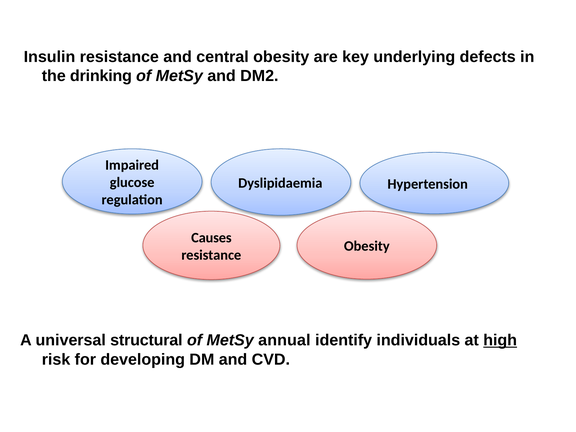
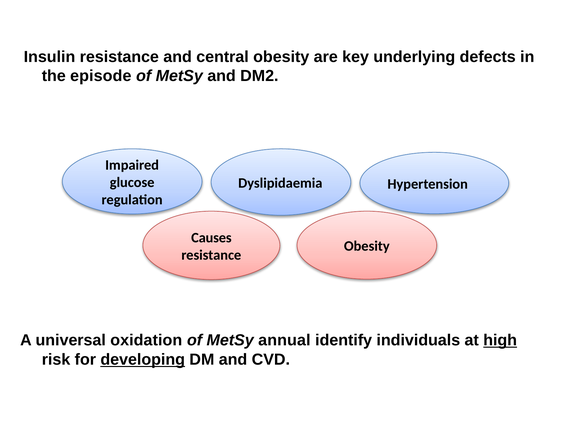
drinking: drinking -> episode (101, 76)
structural: structural -> oxidation (146, 340)
developing underline: none -> present (143, 359)
